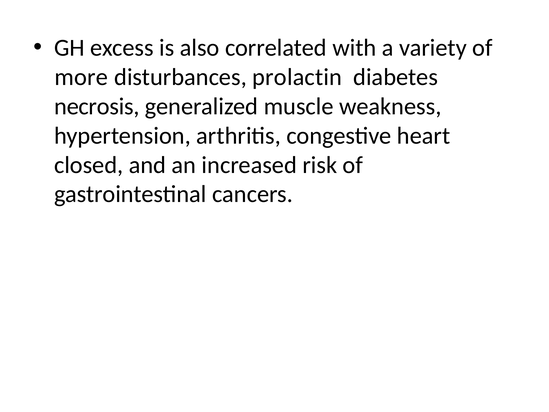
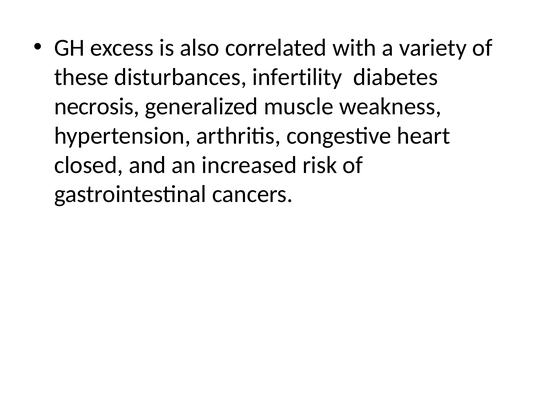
more: more -> these (81, 77)
prolactin: prolactin -> infertility (297, 77)
